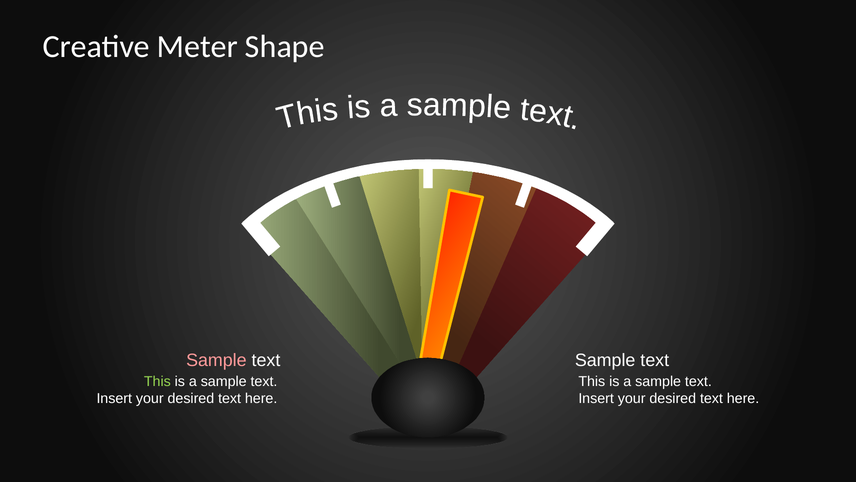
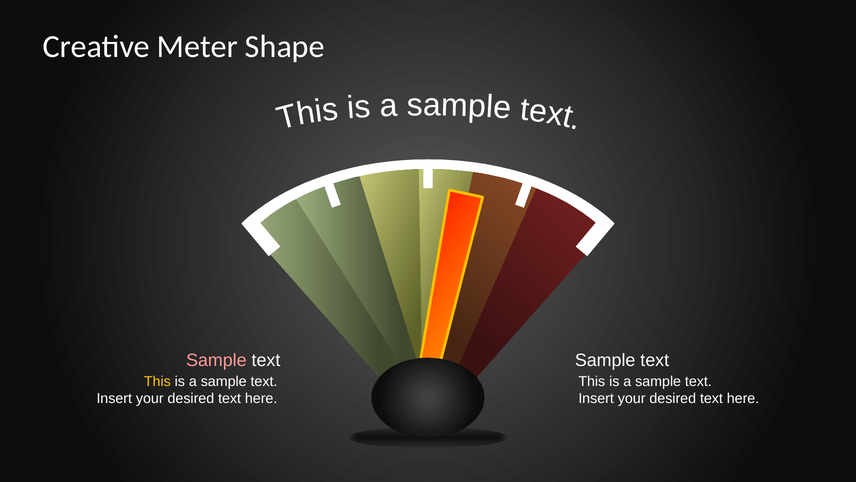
This colour: light green -> yellow (157, 381)
